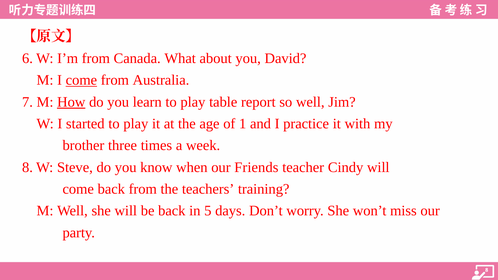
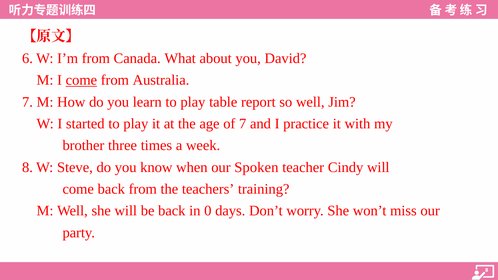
How underline: present -> none (71, 102)
of 1: 1 -> 7 (243, 124)
Friends: Friends -> Spoken (256, 167)
5: 5 -> 0 (208, 211)
